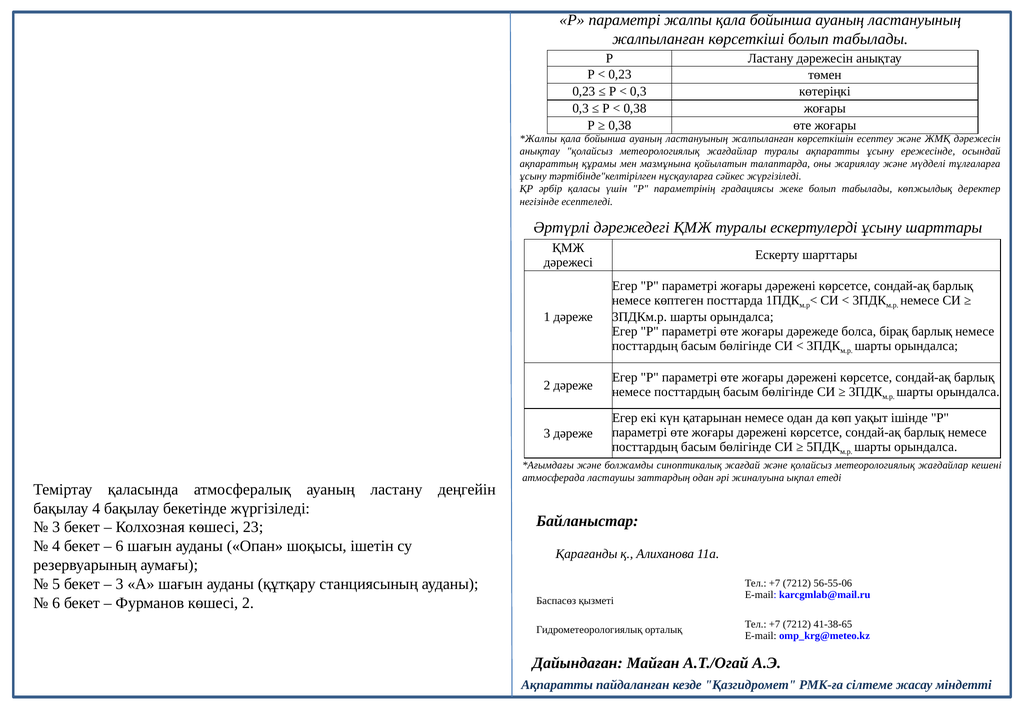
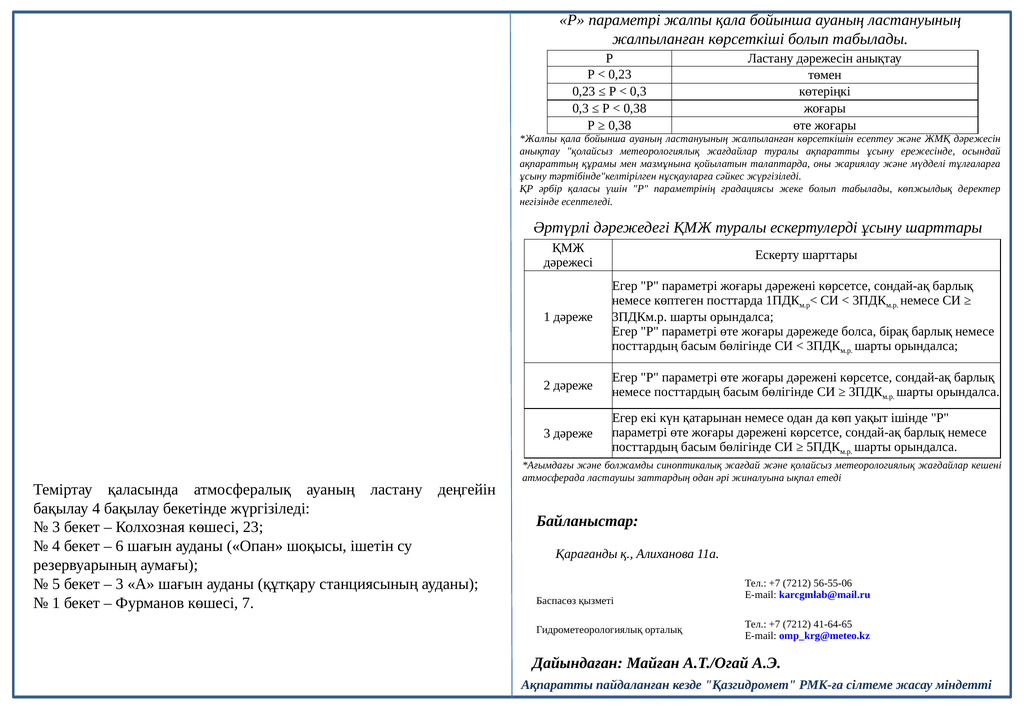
6: 6 -> 1 (56, 603)
көшесі 2: 2 -> 7 (248, 603)
41-38-65: 41-38-65 -> 41-64-65 (833, 624)
